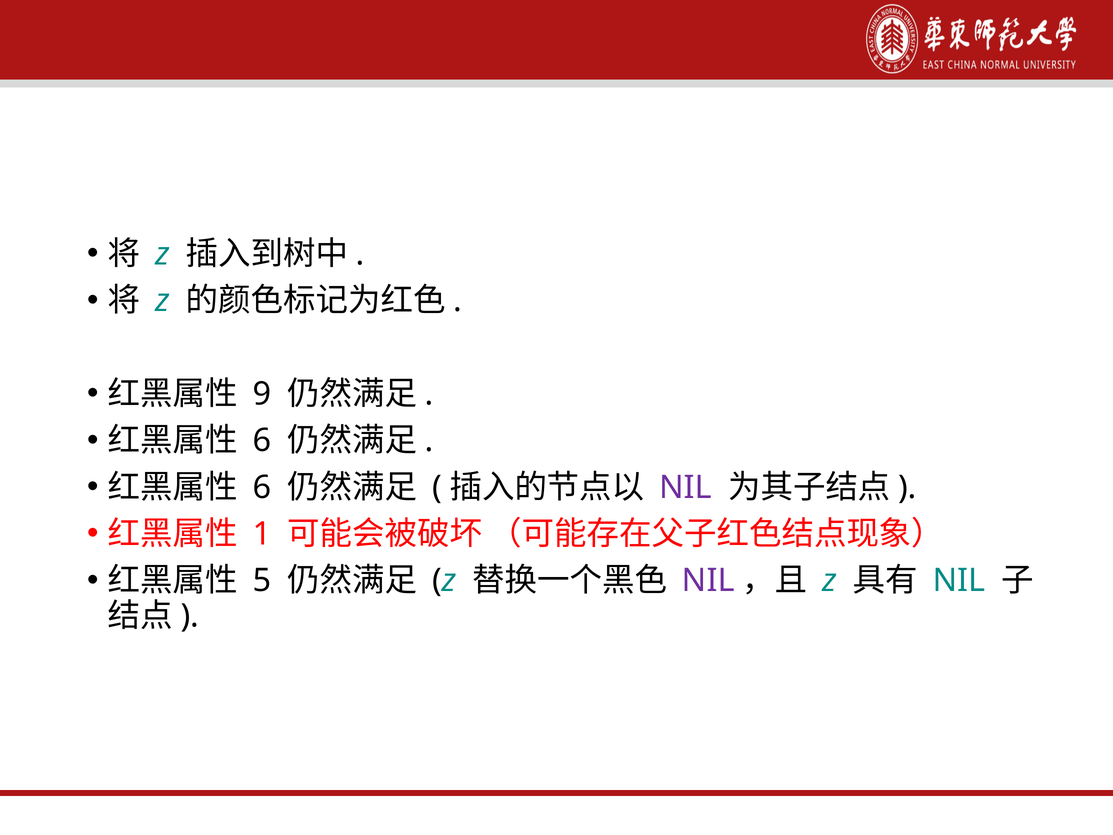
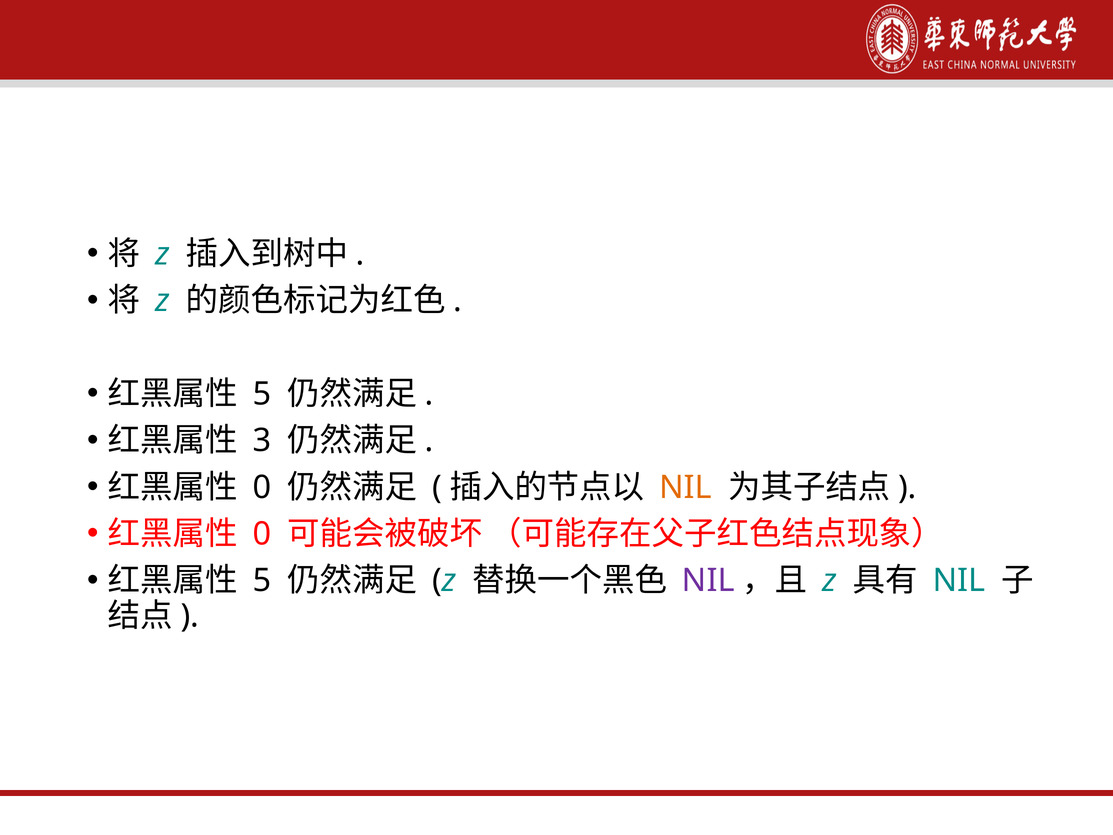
9: 9 -> 5 (262, 394)
6: 6 -> 3 (262, 441)
6: 6 -> 0 (262, 487)
NIL colour: purple -> orange (686, 487)
1: 1 -> 0 (262, 534)
